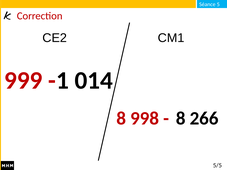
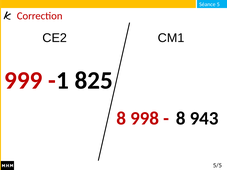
014: 014 -> 825 (94, 81)
266: 266 -> 943 (204, 118)
